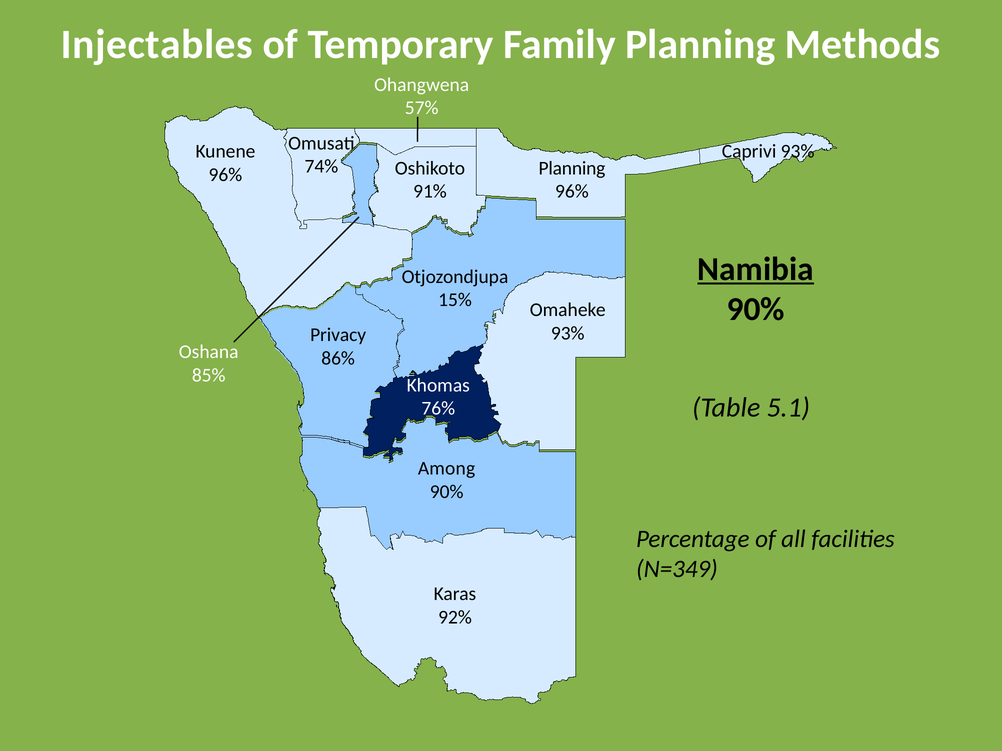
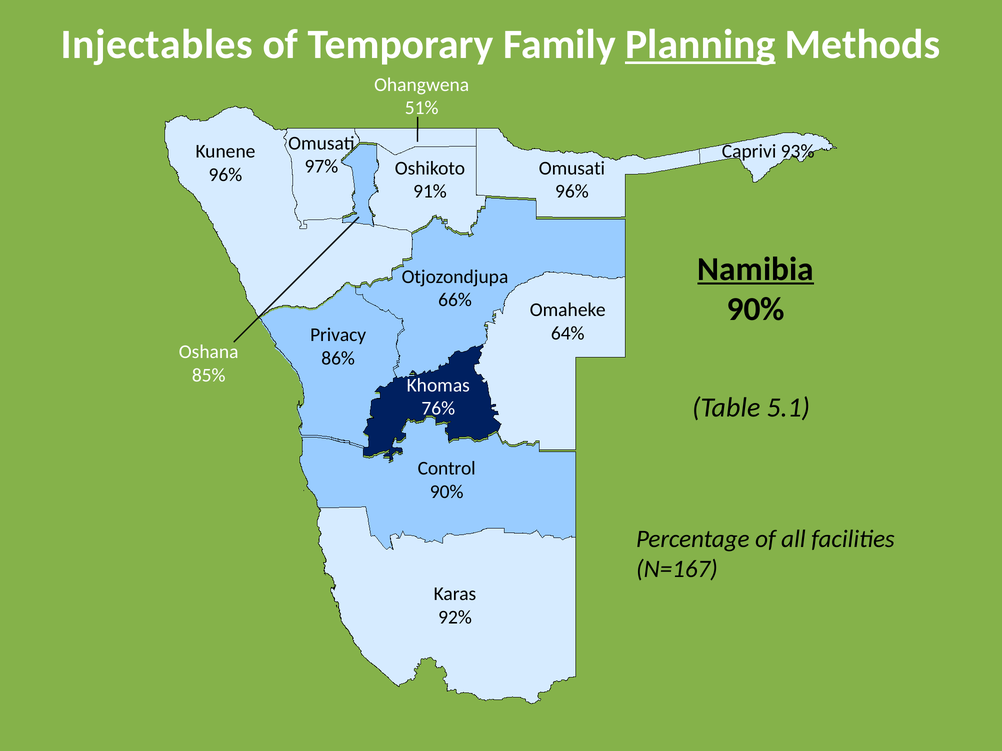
Planning underline: none -> present (700, 45)
57%: 57% -> 51% (422, 108)
74%: 74% -> 97% (321, 167)
Planning: Planning -> Omusati (572, 168)
15%: 15% -> 66% (455, 300)
93%: 93% -> 64% (568, 334)
Among: Among -> Control (447, 469)
N=349: N=349 -> N=167 (677, 569)
